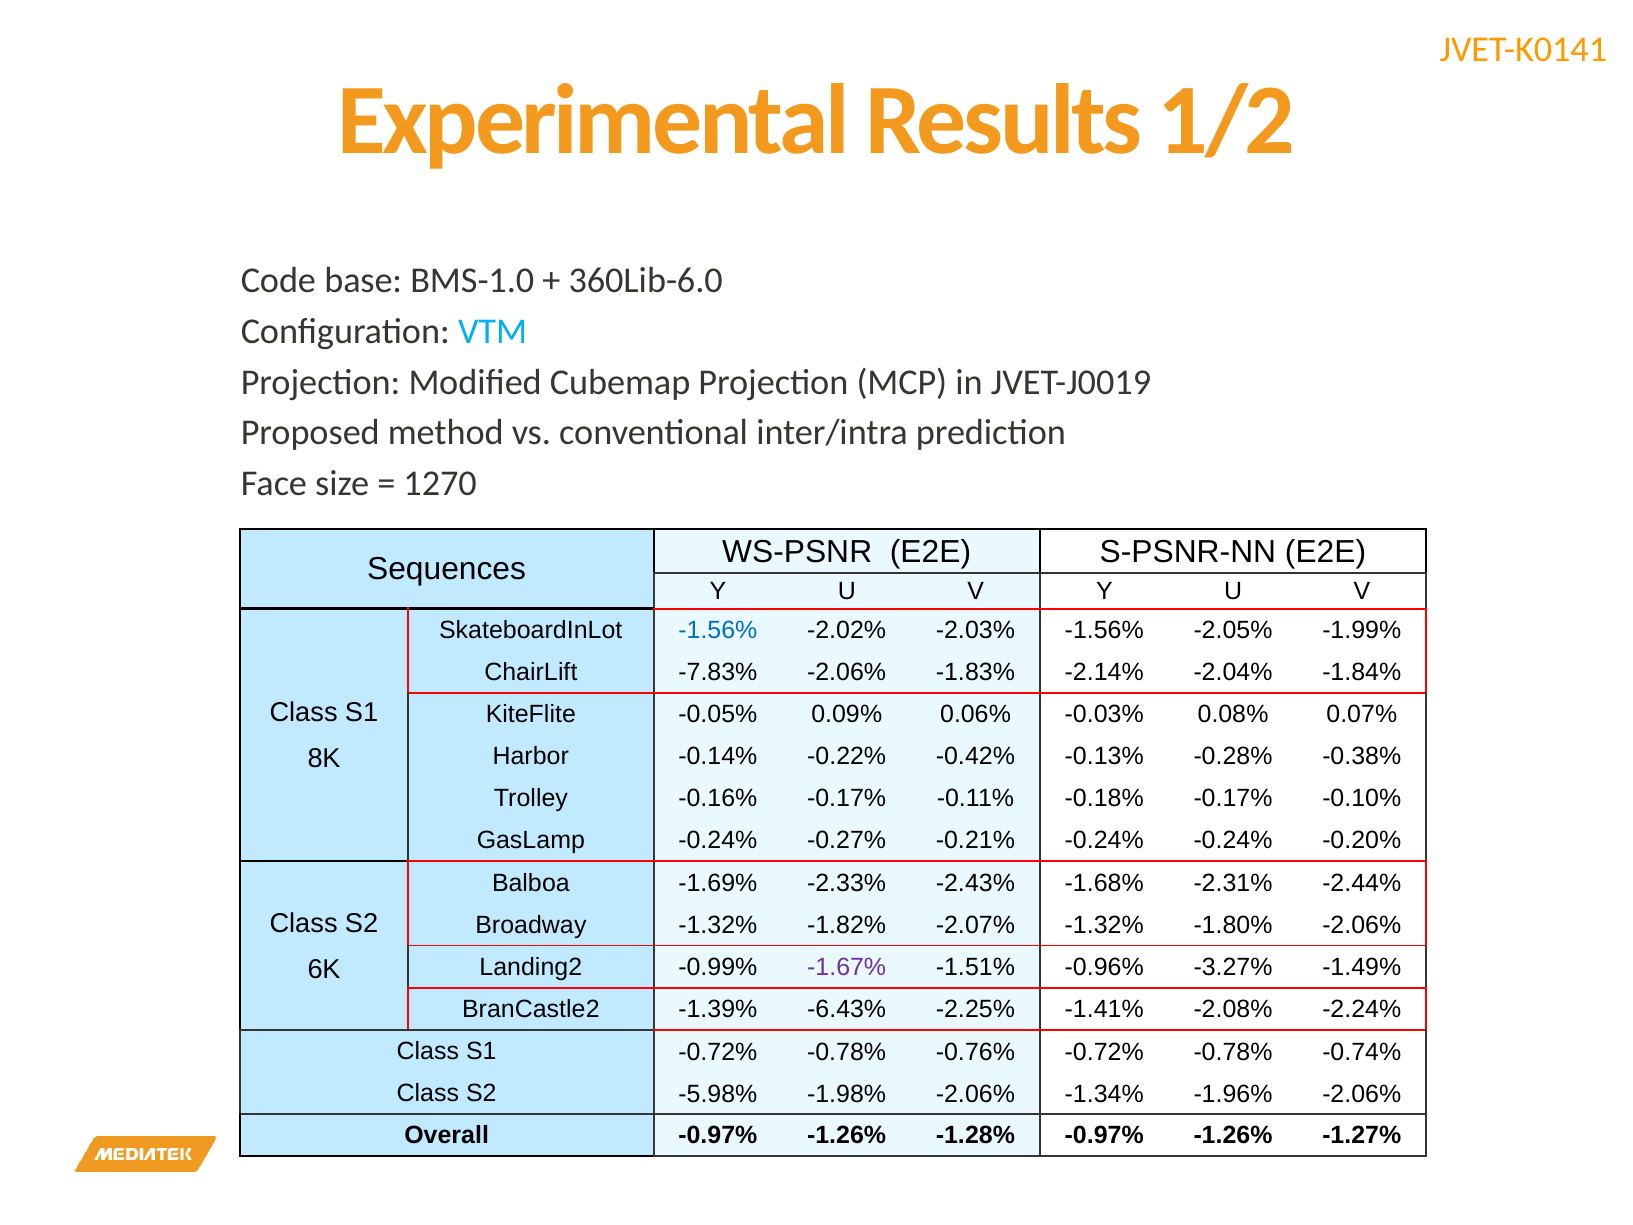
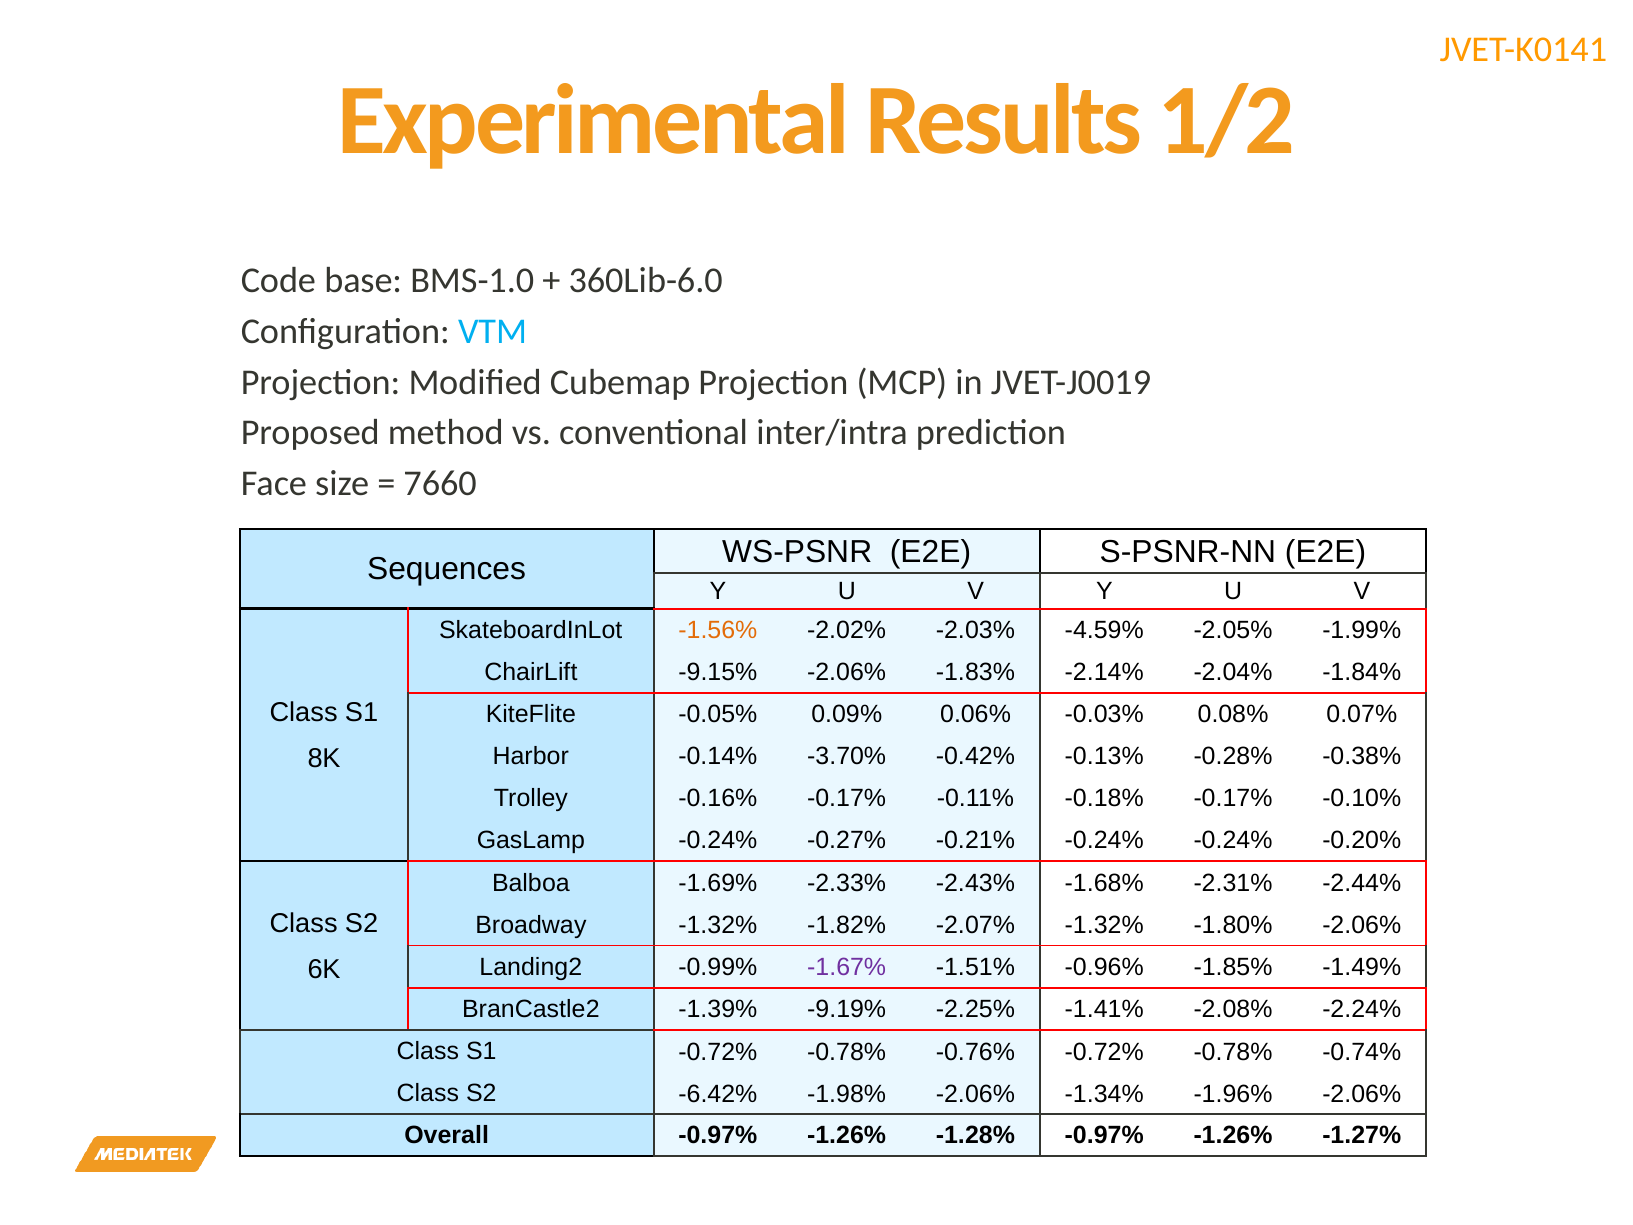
1270: 1270 -> 7660 (440, 484)
-1.56% colour: blue -> orange (718, 630)
-2.03% -1.56%: -1.56% -> -4.59% (1104, 630)
-7.83%: -7.83% -> -9.15% (718, 672)
-0.22%: -0.22% -> -3.70% (847, 756)
-3.27%: -3.27% -> -1.85% (1233, 967)
-6.43%: -6.43% -> -9.19% (847, 1009)
-5.98%: -5.98% -> -6.42% (718, 1094)
